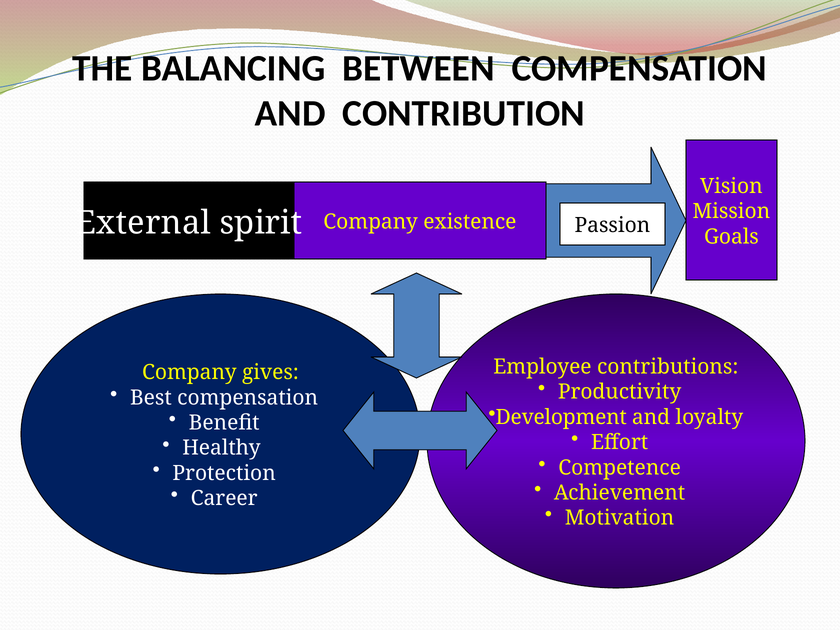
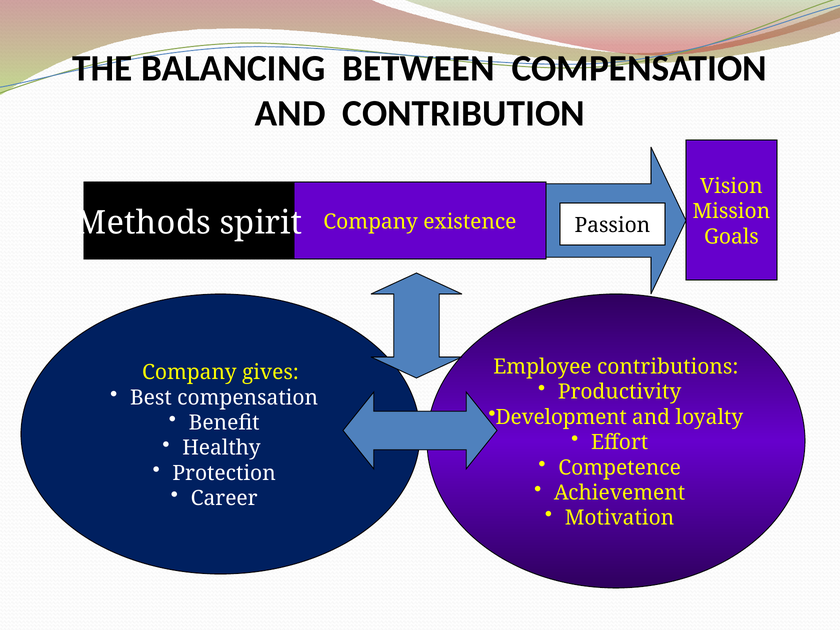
External: External -> Methods (143, 223)
